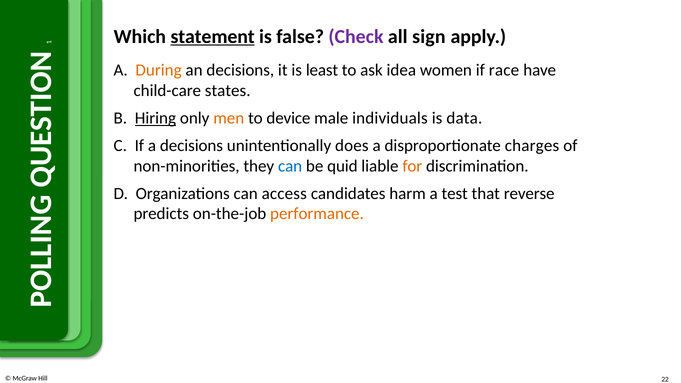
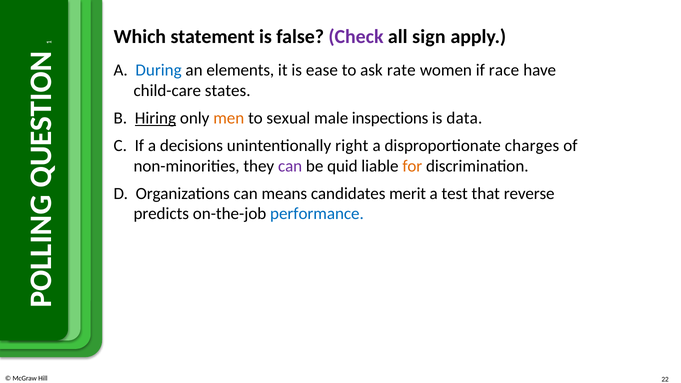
statement underline: present -> none (213, 36)
During colour: orange -> blue (159, 70)
an decisions: decisions -> elements (240, 70)
least: least -> ease (322, 70)
idea: idea -> rate (401, 70)
device: device -> sexual (288, 118)
individuals: individuals -> inspections (390, 118)
does: does -> right (352, 145)
can colour: blue -> purple (290, 166)
access: access -> means (284, 193)
harm: harm -> merit (408, 193)
performance colour: orange -> blue (317, 214)
